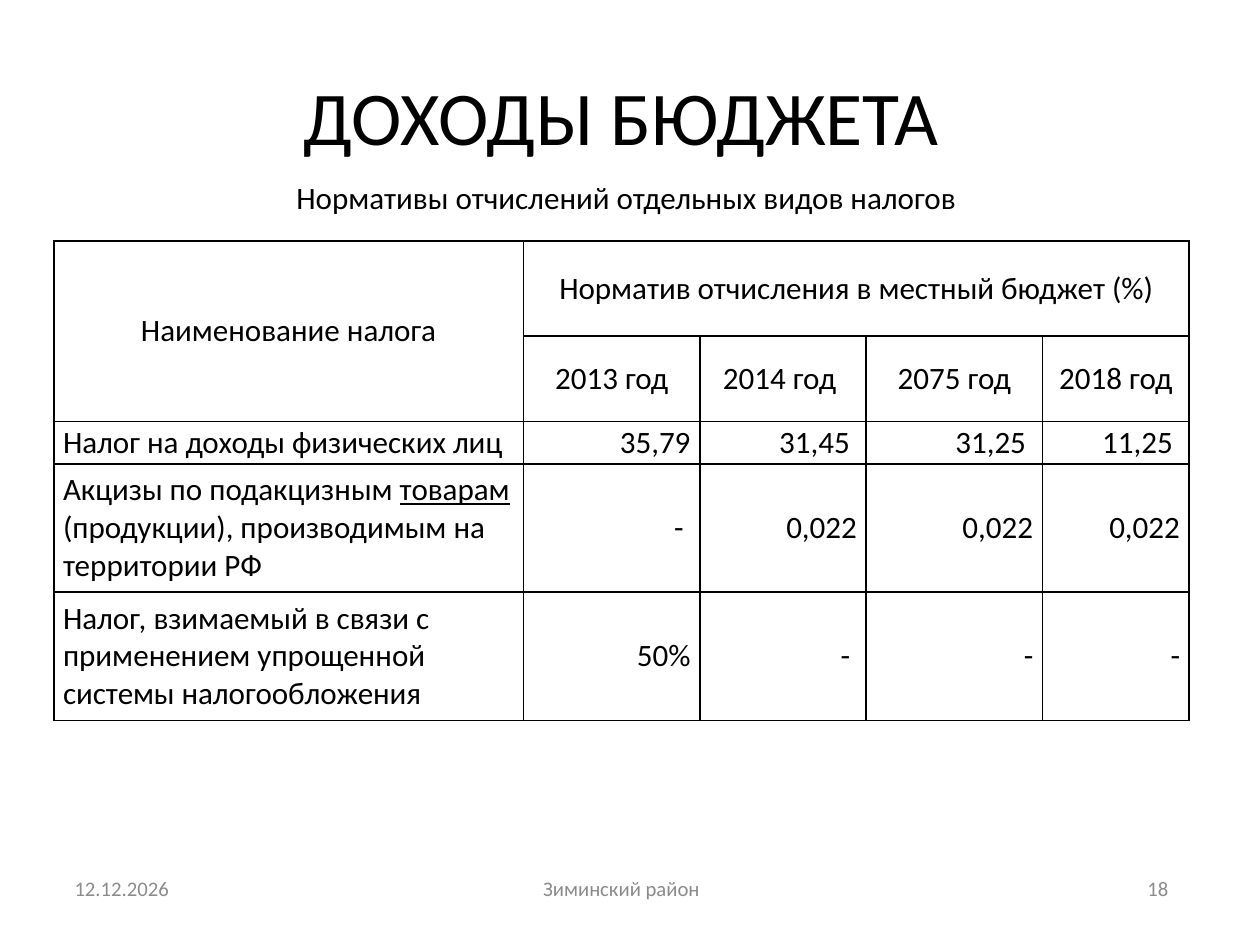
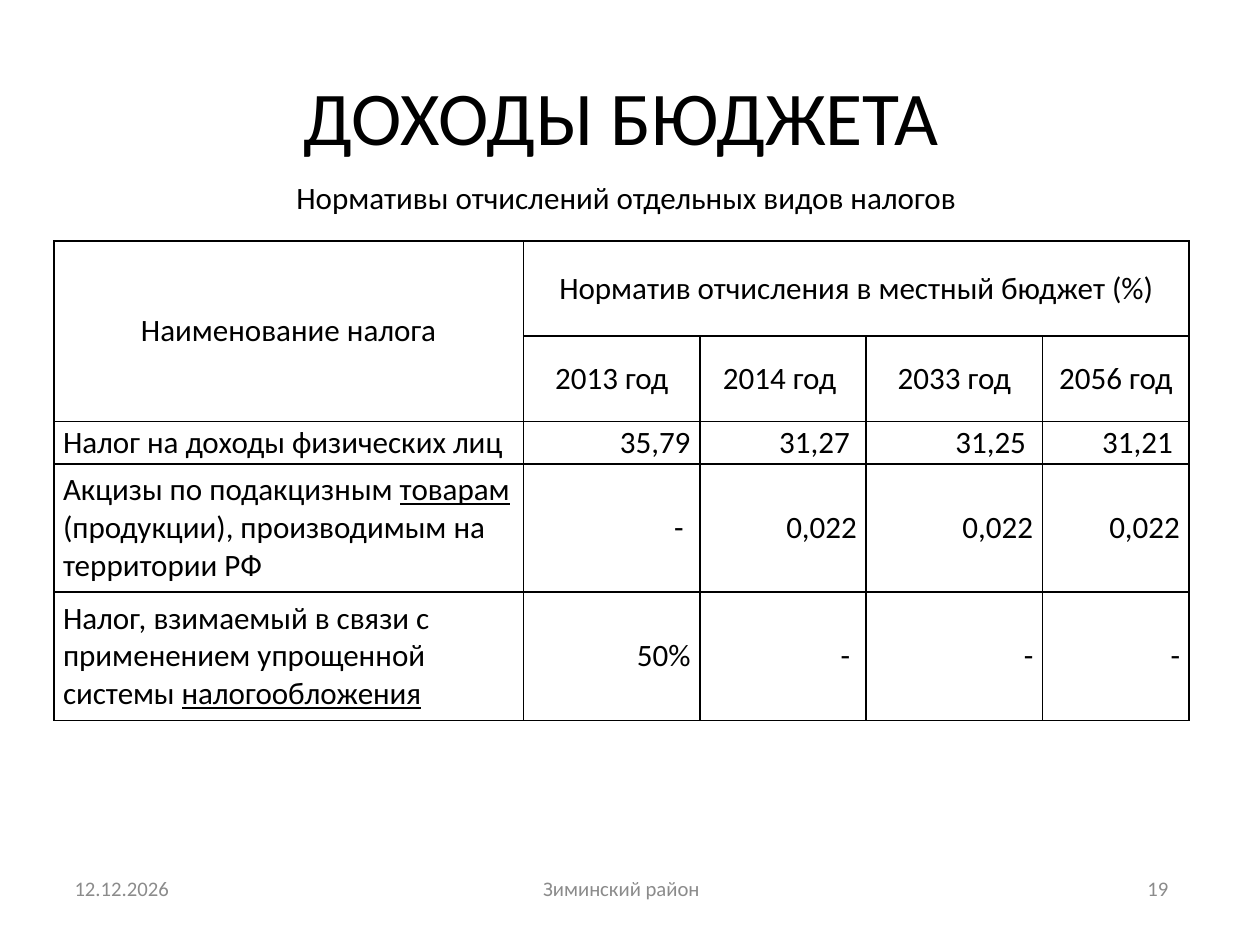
2075: 2075 -> 2033 (929, 379)
2018: 2018 -> 2056 (1091, 379)
31,45: 31,45 -> 31,27 (815, 443)
11,25: 11,25 -> 31,21 (1137, 443)
налогообложения underline: none -> present (301, 695)
18: 18 -> 19 (1158, 890)
